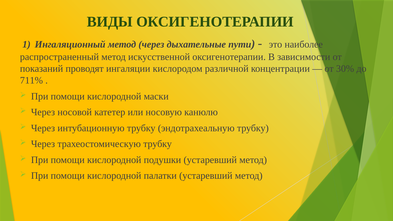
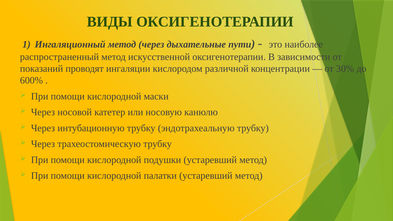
711%: 711% -> 600% (31, 80)
